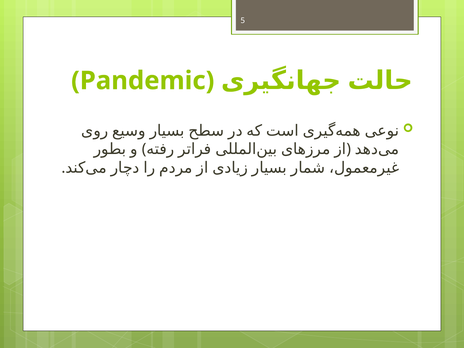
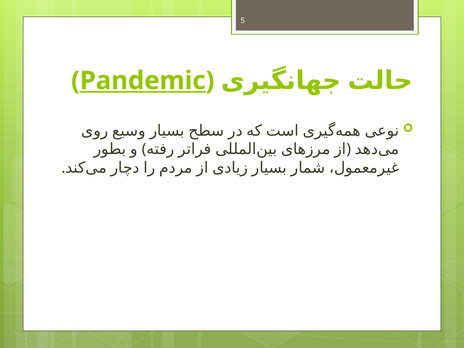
Pandemic underline: none -> present (143, 81)
